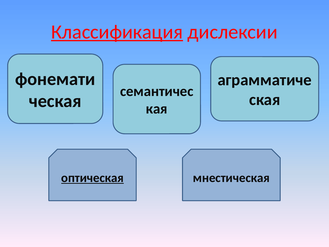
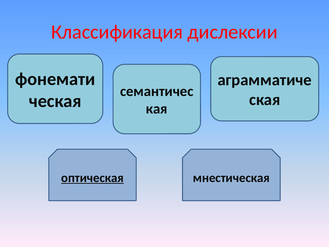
Классификация underline: present -> none (117, 32)
